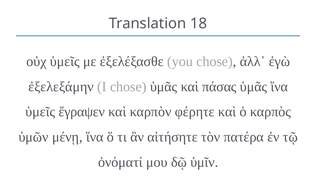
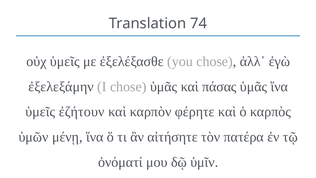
18: 18 -> 74 (199, 23)
ἔγραψεν: ἔγραψεν -> ἐζήτουν (82, 112)
